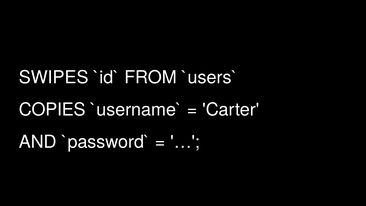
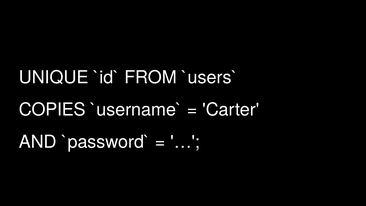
SWIPES: SWIPES -> UNIQUE (54, 77)
